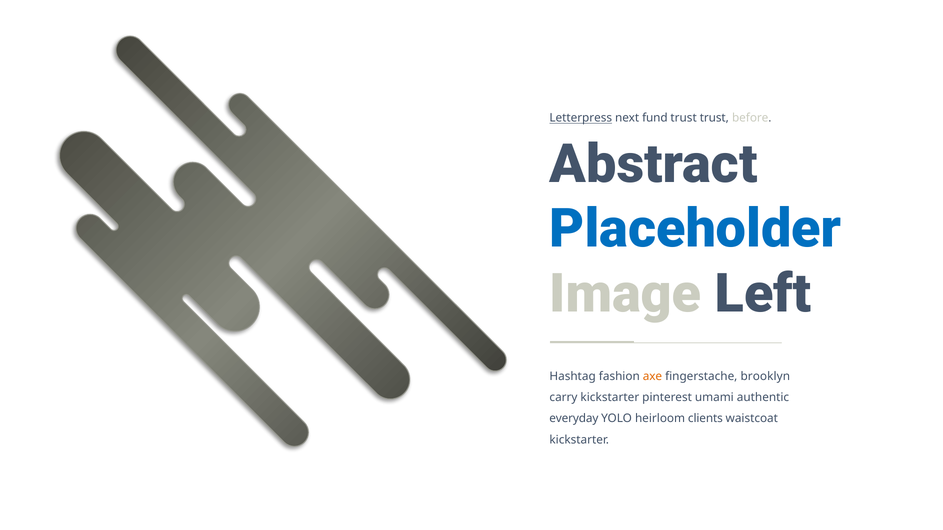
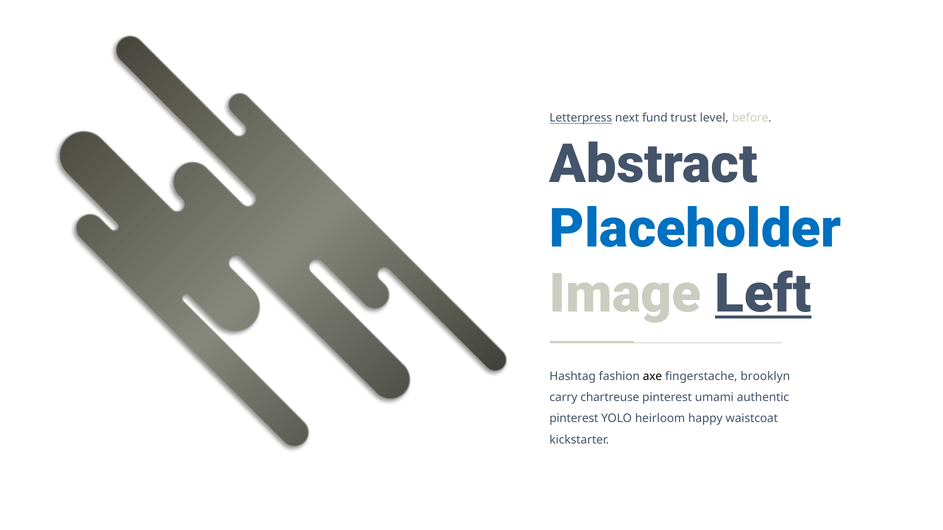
trust trust: trust -> level (714, 118)
Left underline: none -> present (763, 294)
axe colour: orange -> black (652, 377)
carry kickstarter: kickstarter -> chartreuse (610, 398)
everyday: everyday -> pinterest (574, 419)
clients: clients -> happy (705, 419)
